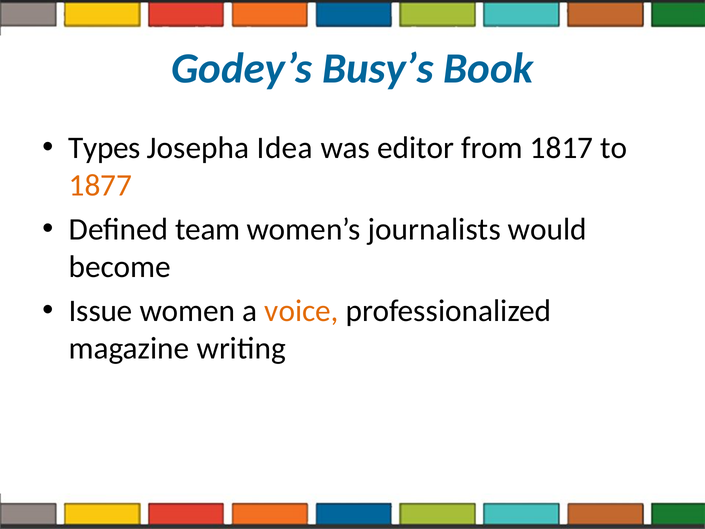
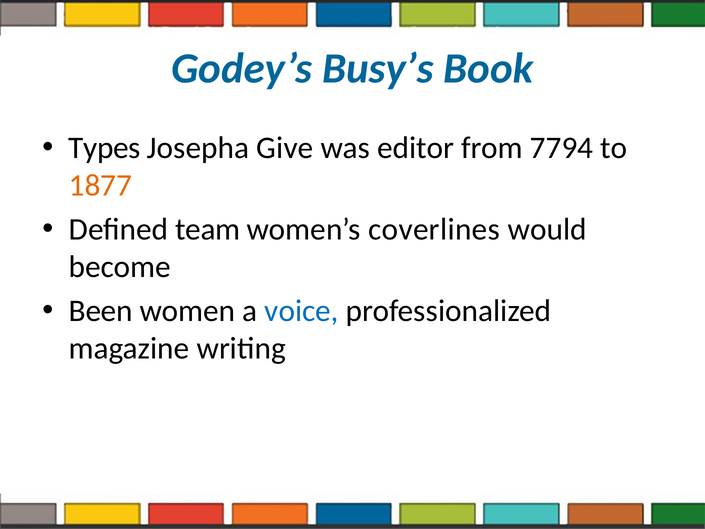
Idea: Idea -> Give (285, 148)
1817: 1817 -> 7794 (562, 148)
journalists: journalists -> coverlines (434, 229)
Issue: Issue -> Been (101, 311)
voice colour: orange -> blue (302, 311)
